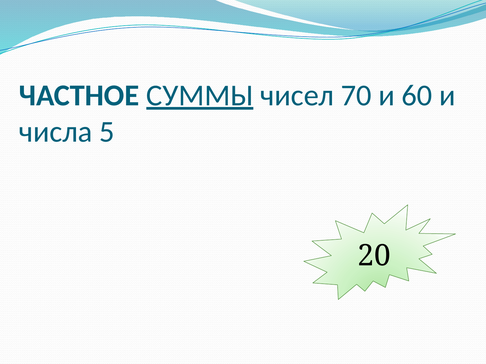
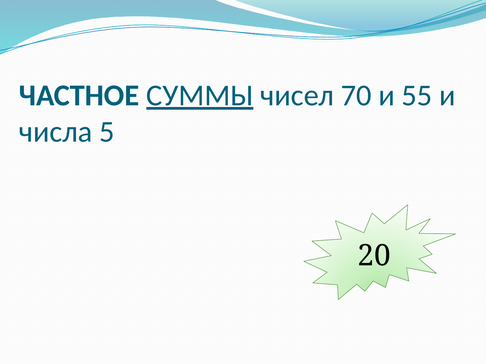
60: 60 -> 55 (417, 95)
